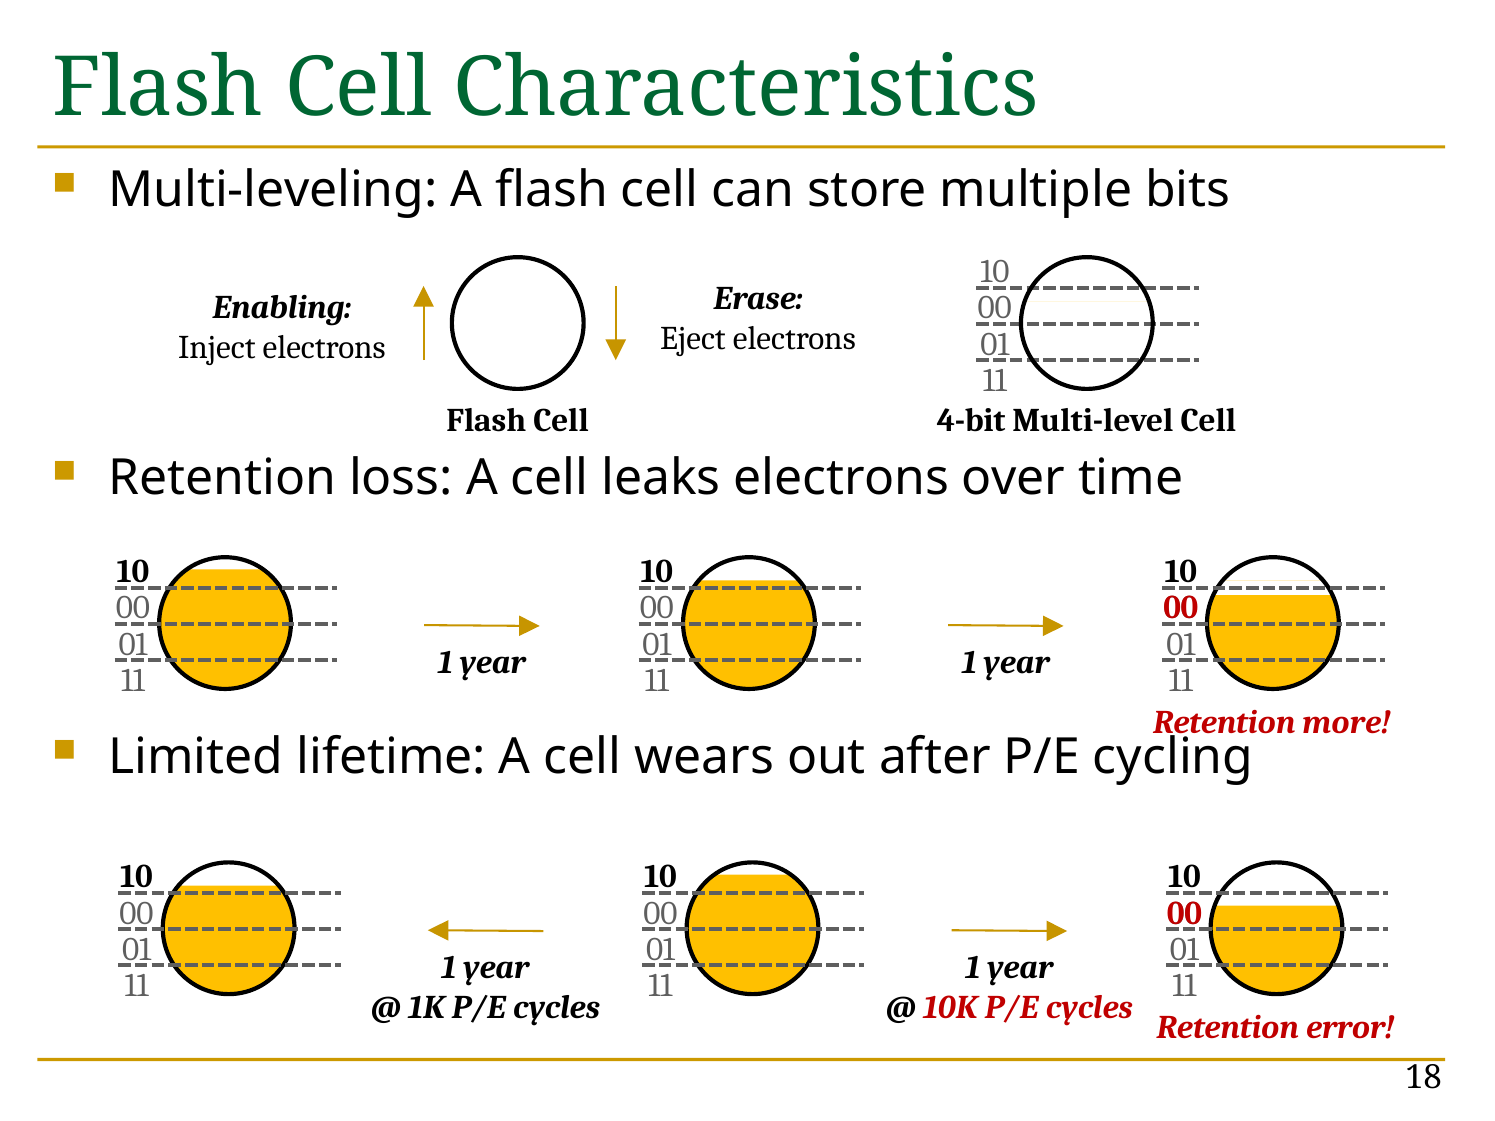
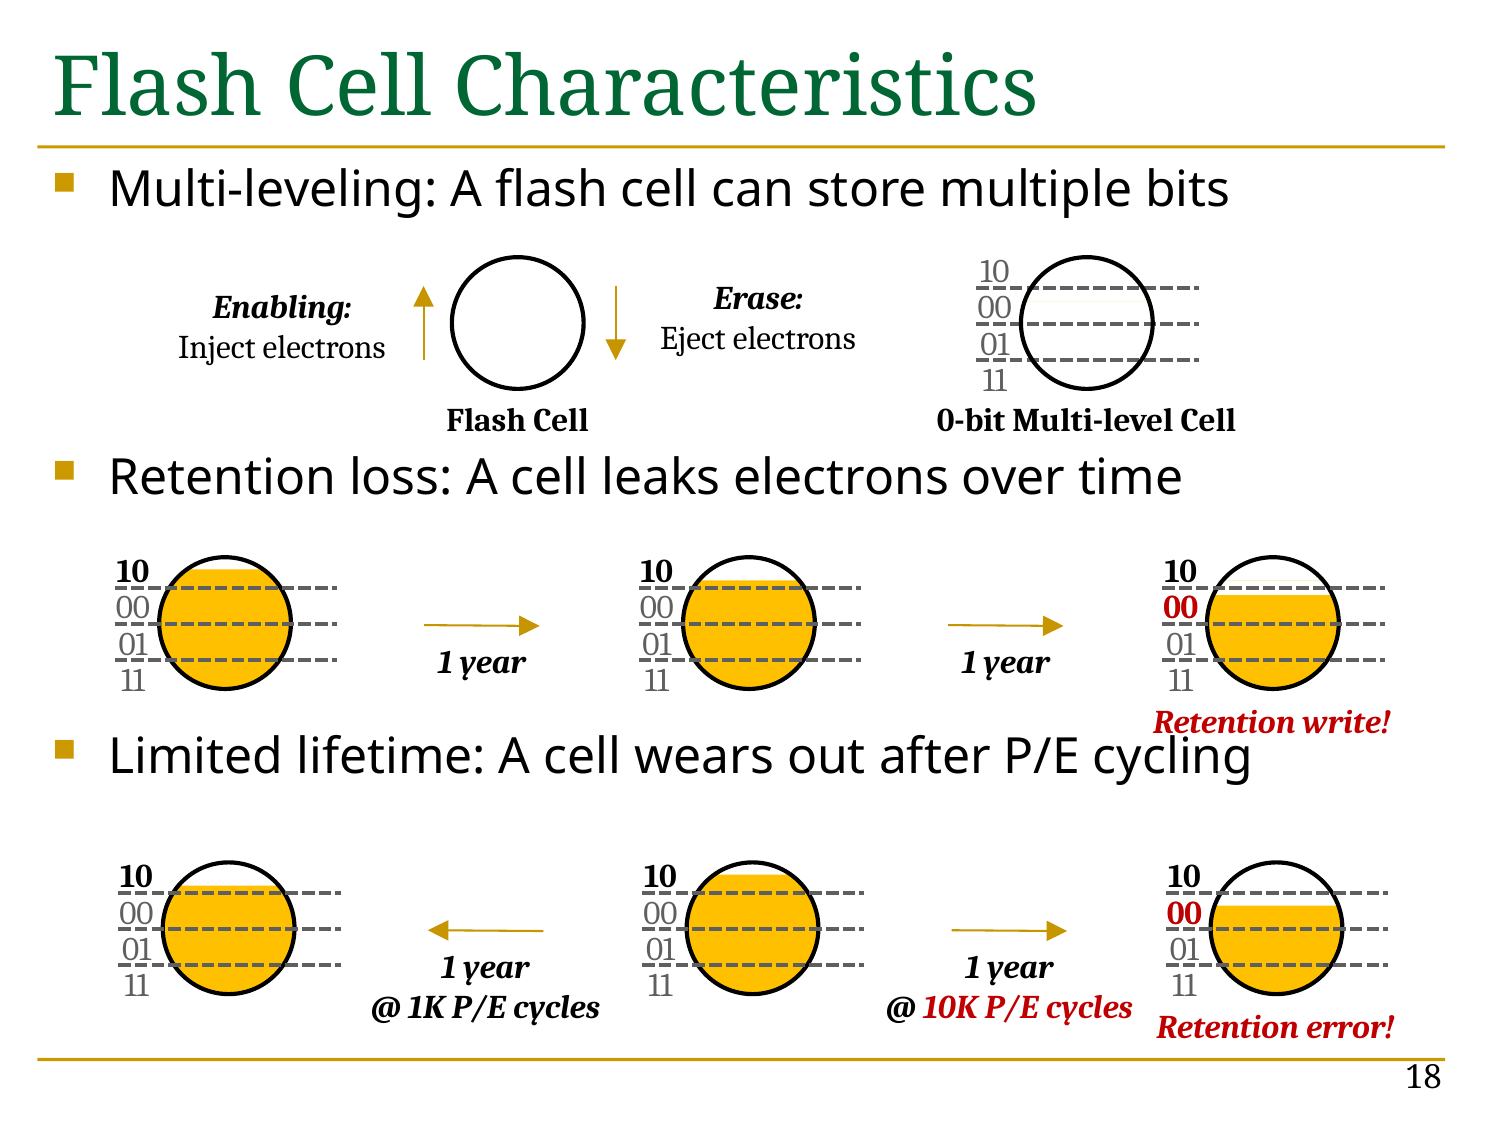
4-bit: 4-bit -> 0-bit (971, 421)
more: more -> write (1347, 722)
